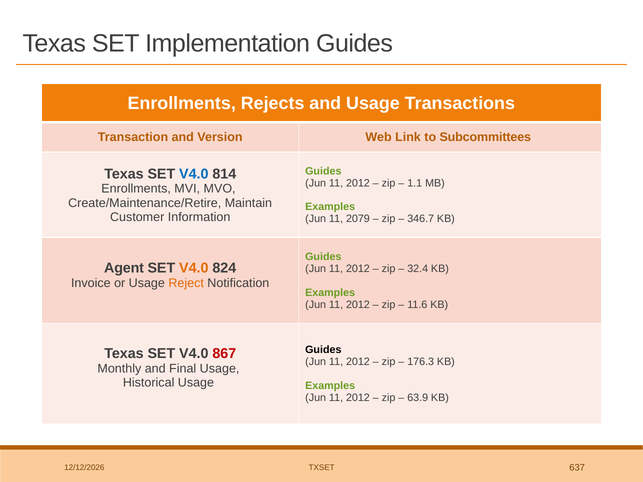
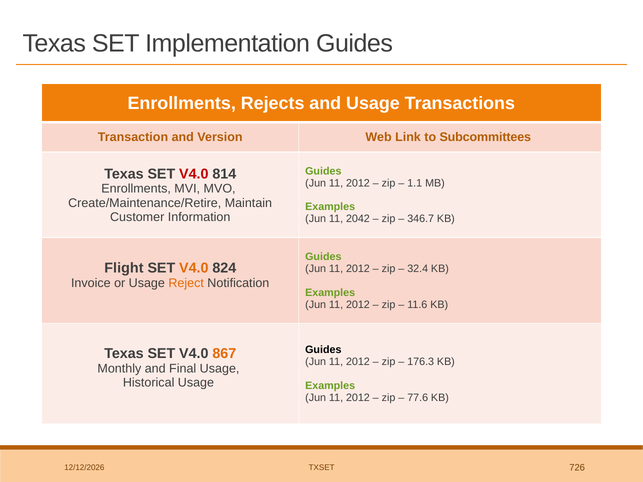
V4.0 colour: blue -> red (194, 174)
2079: 2079 -> 2042 (358, 219)
Agent: Agent -> Flight (124, 268)
867 colour: red -> orange (224, 354)
63.9: 63.9 -> 77.6 (418, 398)
637: 637 -> 726 (577, 468)
